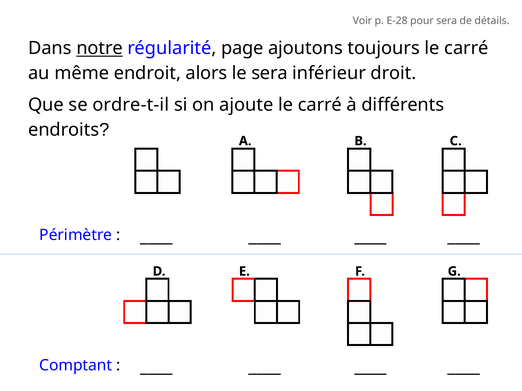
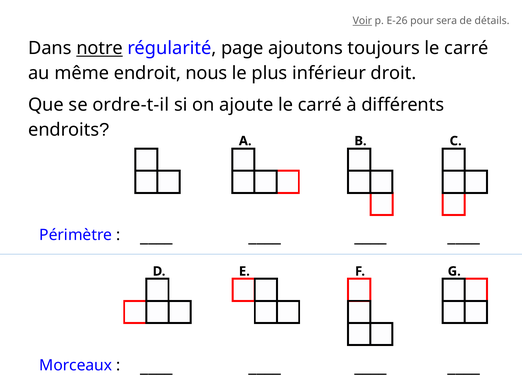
Voir underline: none -> present (362, 21)
E-28: E-28 -> E-26 (397, 21)
alors: alors -> nous (206, 73)
le sera: sera -> plus (269, 73)
Comptant: Comptant -> Morceaux (76, 366)
